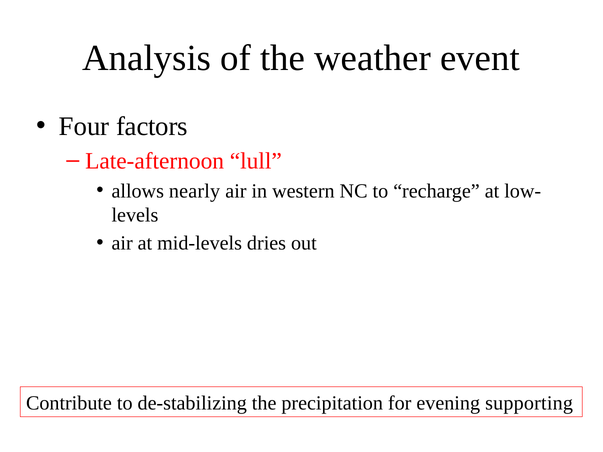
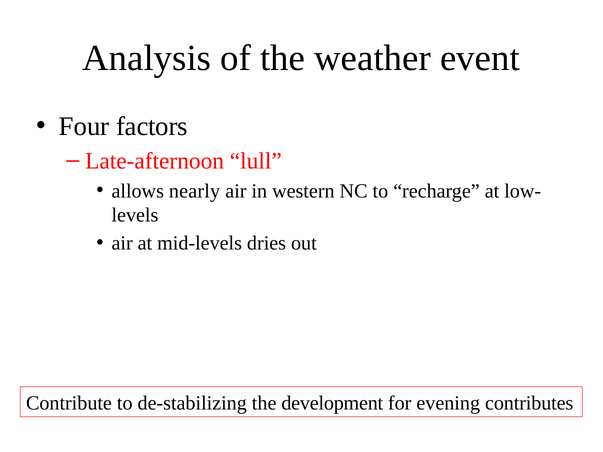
precipitation: precipitation -> development (332, 403)
supporting: supporting -> contributes (529, 403)
